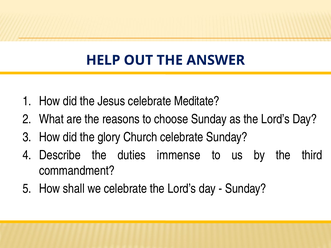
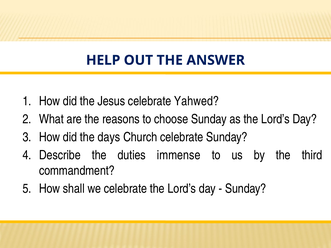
Meditate: Meditate -> Yahwed (197, 101)
glory: glory -> days (109, 137)
